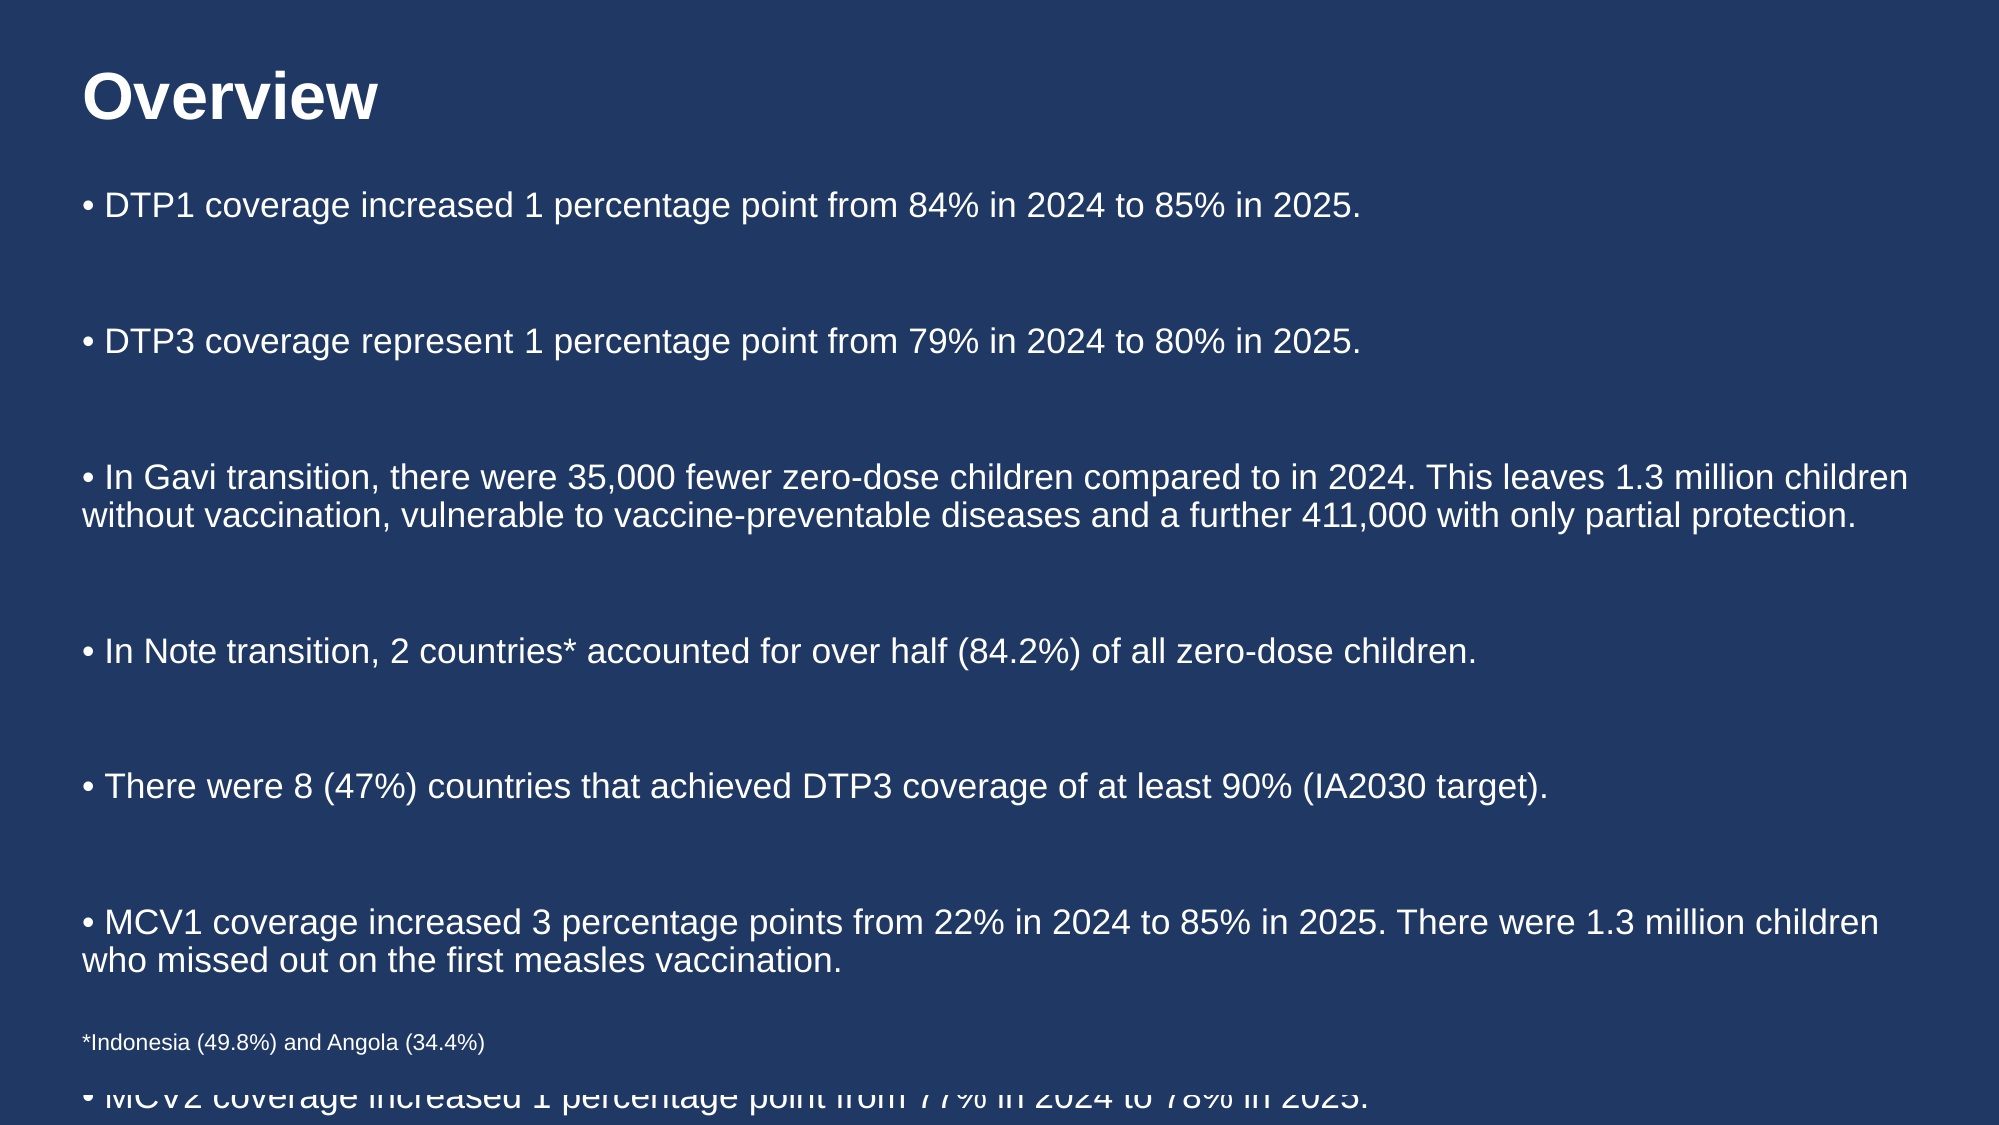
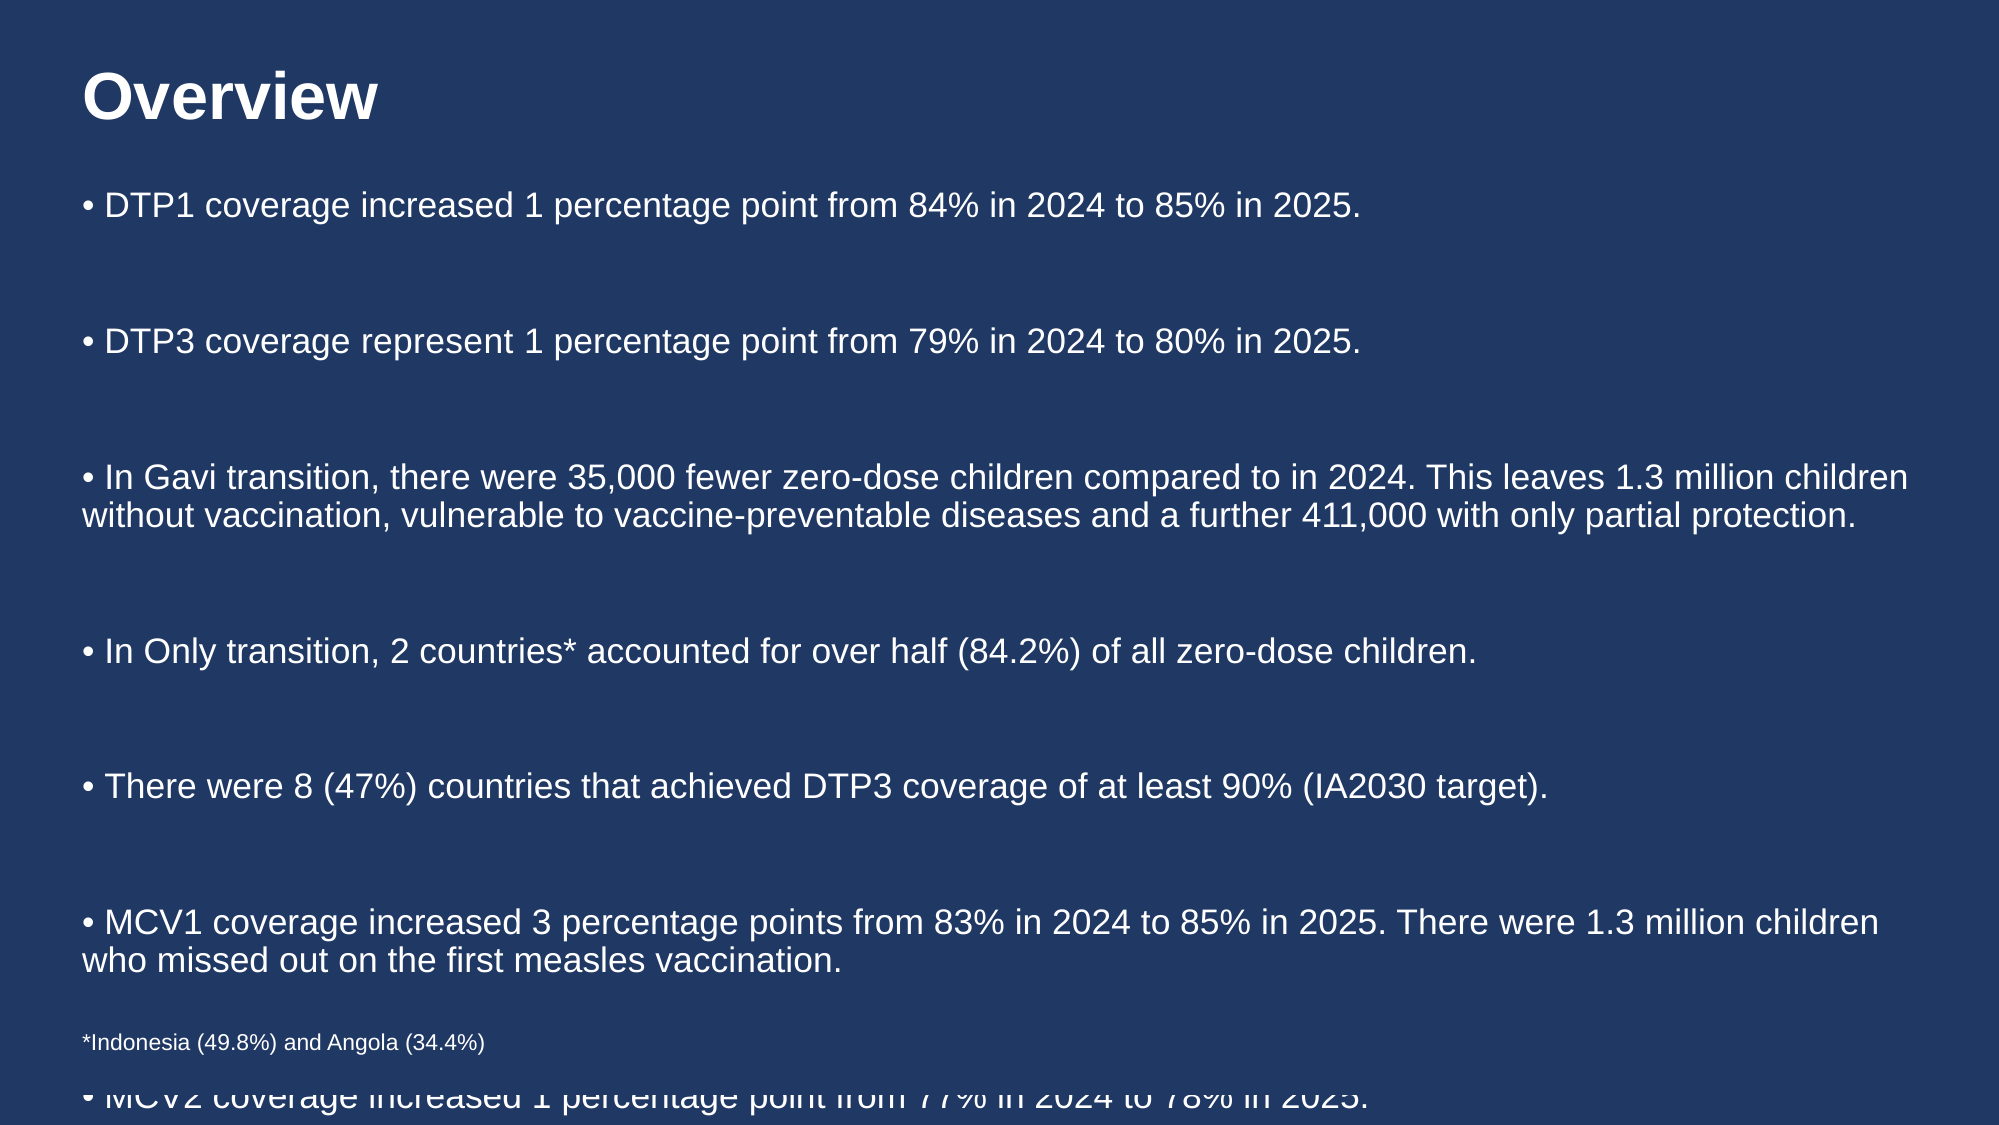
In Note: Note -> Only (180, 651)
22%: 22% -> 83% (969, 922)
